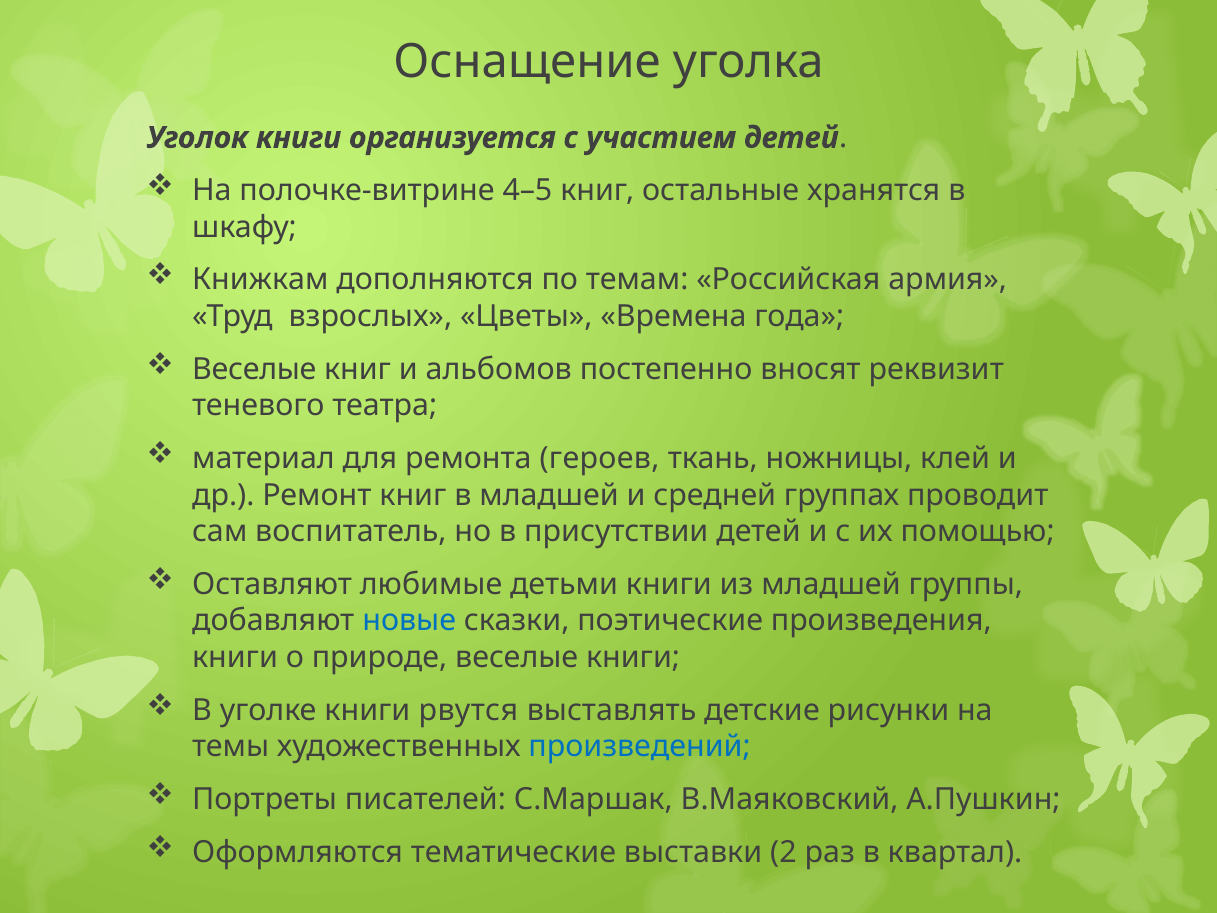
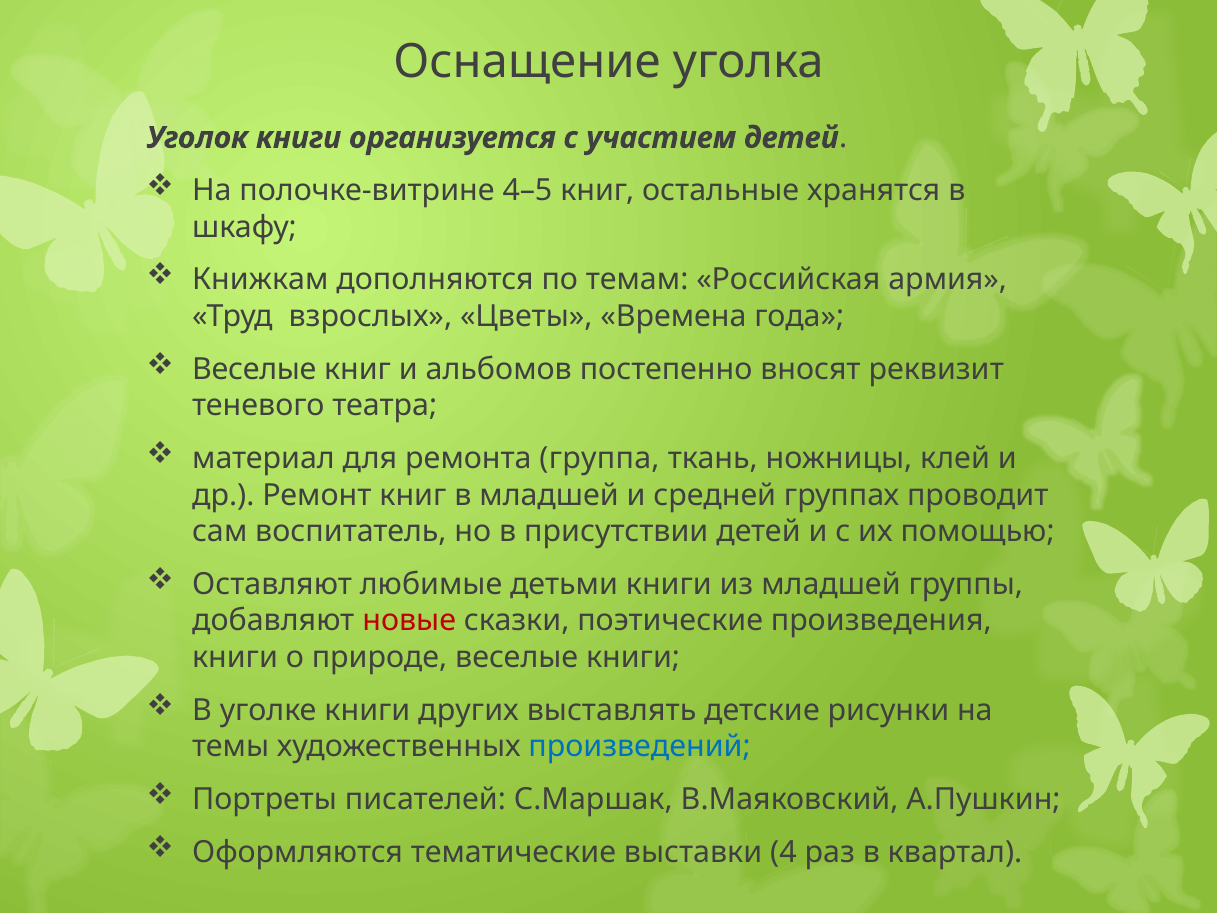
героев: героев -> группа (600, 458)
новые colour: blue -> red (409, 621)
рвутся: рвутся -> других (469, 710)
2: 2 -> 4 (783, 852)
